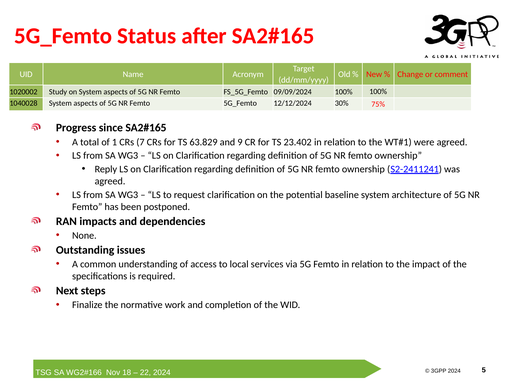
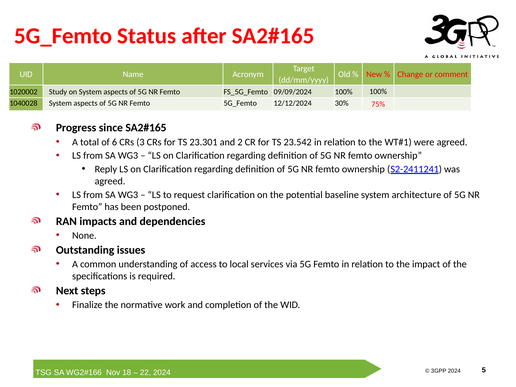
1: 1 -> 6 (115, 142)
7: 7 -> 3 (140, 142)
63.829: 63.829 -> 23.301 (204, 142)
9: 9 -> 2 (240, 142)
23.402: 23.402 -> 23.542 (298, 142)
